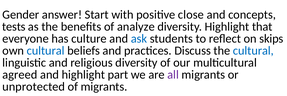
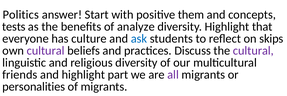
Gender: Gender -> Politics (21, 15)
close: close -> them (191, 15)
cultural colour: blue -> purple (46, 50)
cultural colour: blue -> purple (253, 50)
agreed: agreed -> friends (20, 74)
unprotected: unprotected -> personalities (34, 86)
